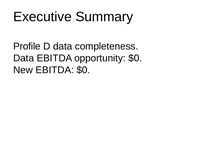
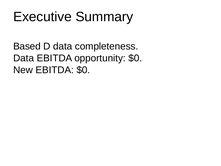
Profile: Profile -> Based (27, 46)
